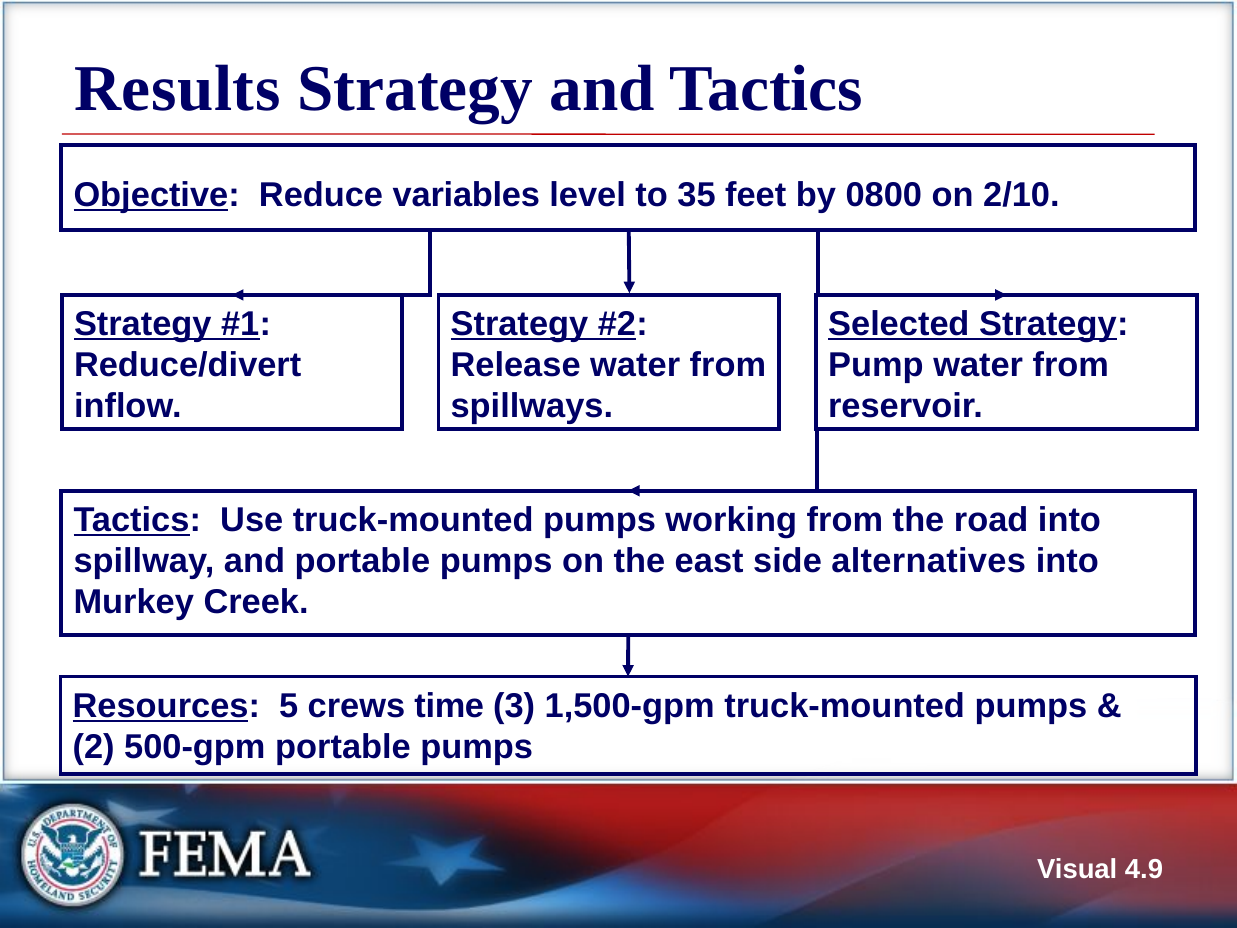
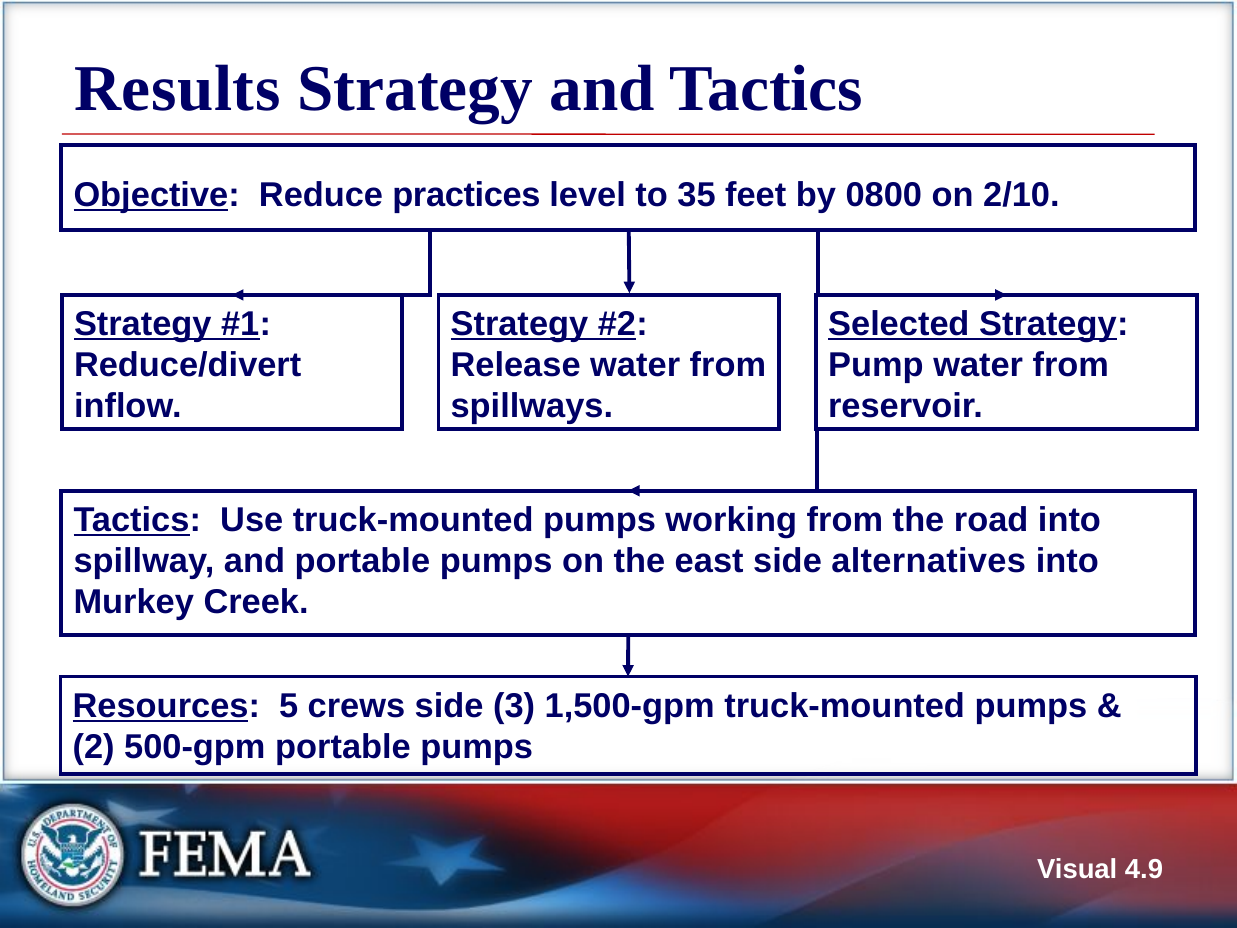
variables: variables -> practices (466, 195)
crews time: time -> side (449, 705)
